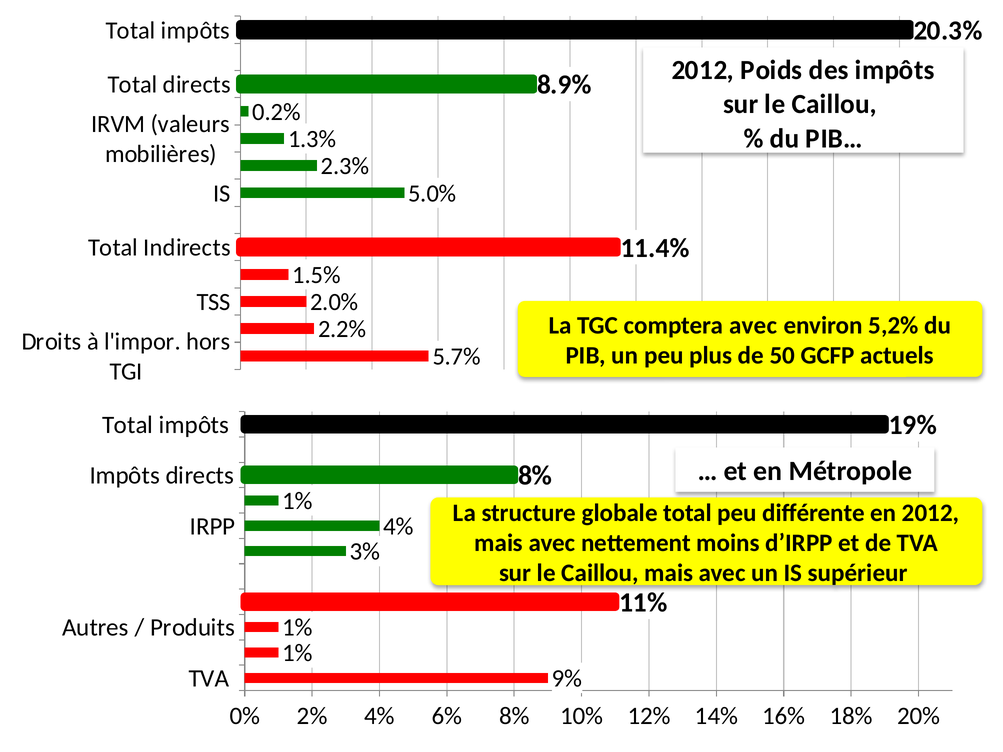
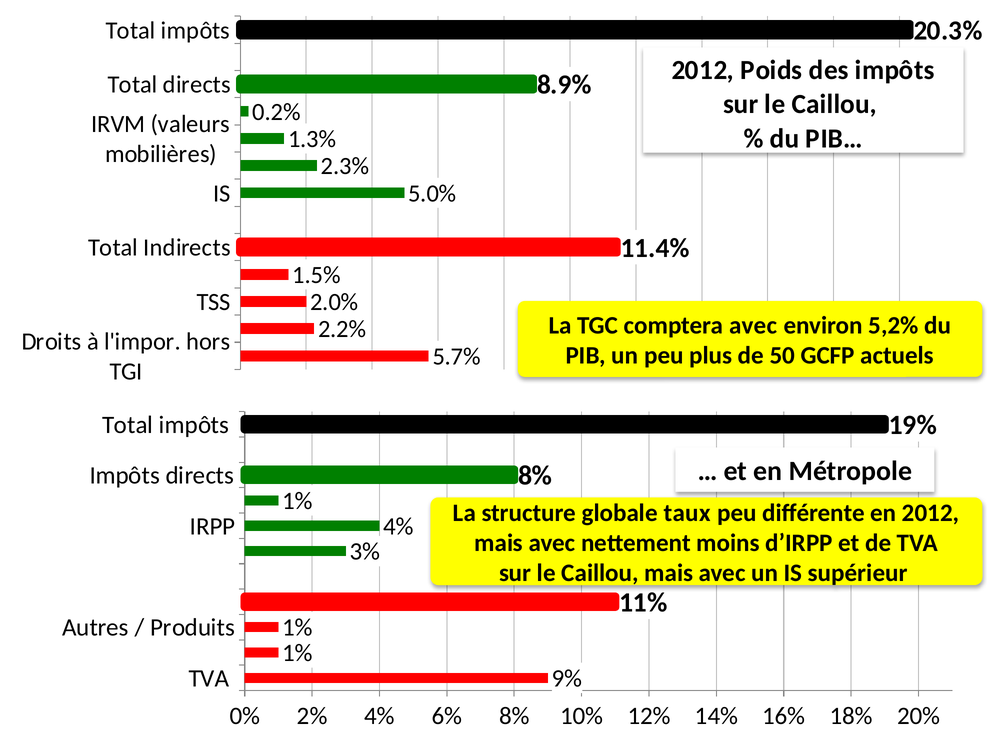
globale total: total -> taux (687, 513)
